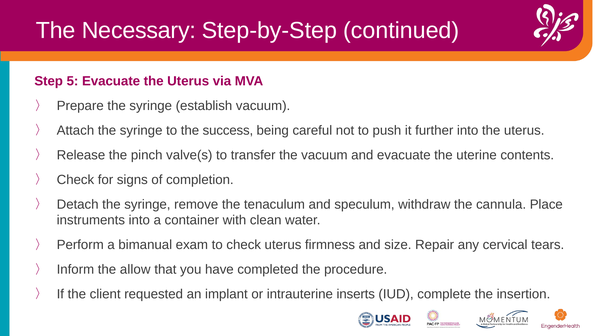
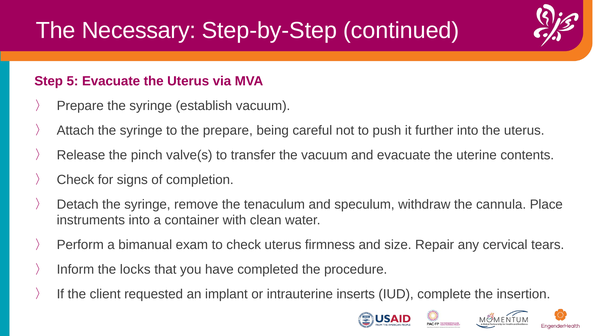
the success: success -> prepare (228, 130)
allow: allow -> locks (135, 269)
